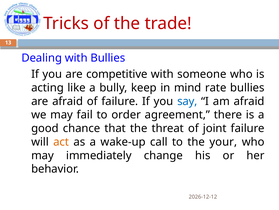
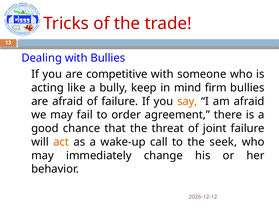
rate: rate -> firm (216, 87)
say colour: blue -> orange (187, 101)
your: your -> seek (223, 141)
